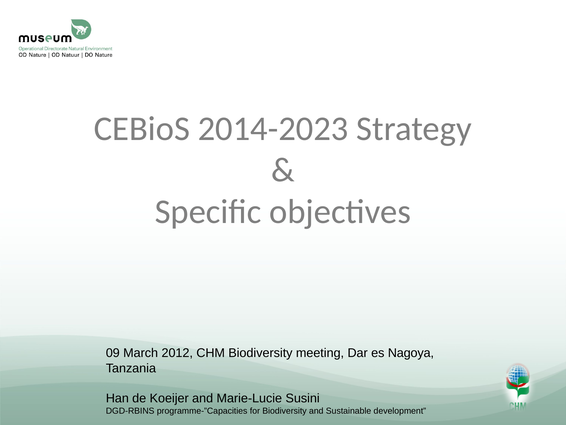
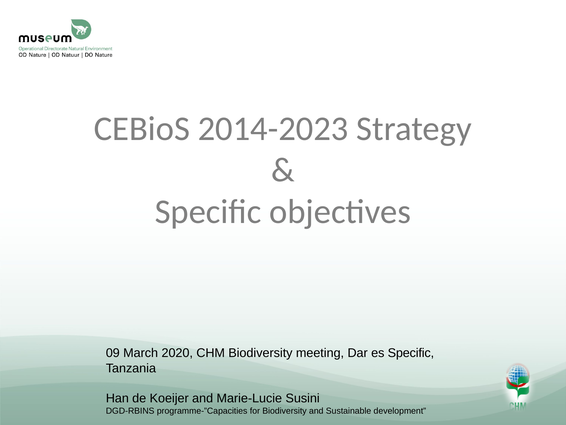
2012: 2012 -> 2020 (177, 353)
es Nagoya: Nagoya -> Specific (411, 353)
